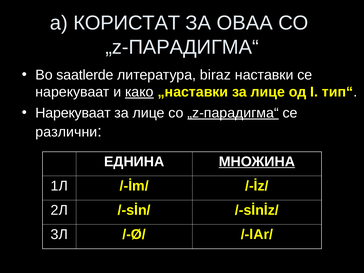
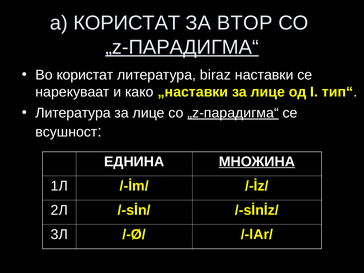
ОВАА: ОВАА -> ВТОР (245, 23)
„z-ПАРАДИГМА“ underline: none -> present (182, 47)
Во saatlerde: saatlerde -> користат (85, 75)
како underline: present -> none (139, 92)
Нарекуваат: Нарекуваат -> Литература (73, 113)
различни: различни -> всушност (66, 132)
